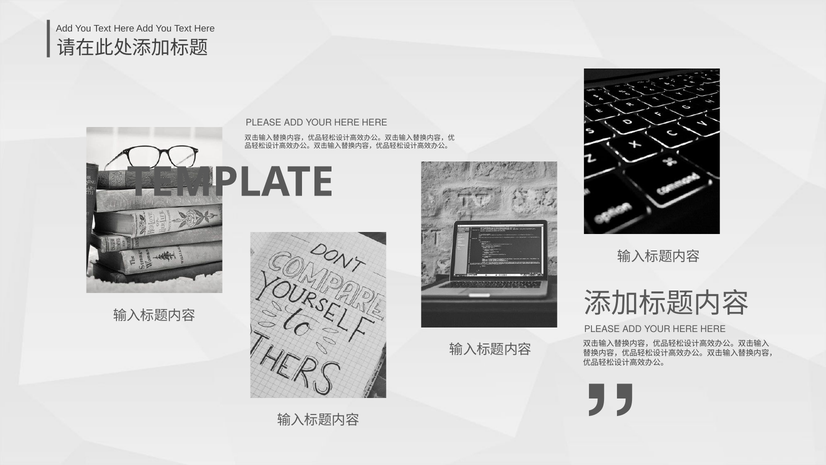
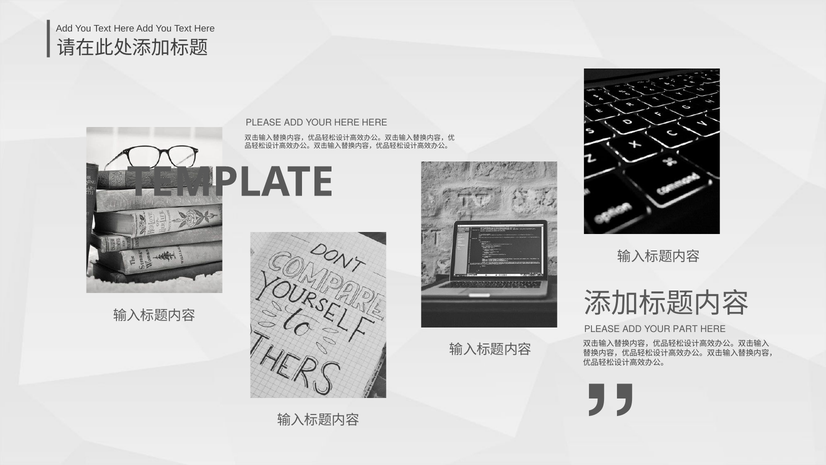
HERE: HERE -> PART (685, 329)
